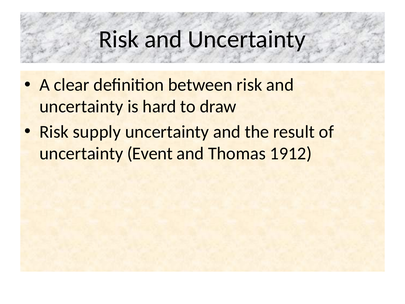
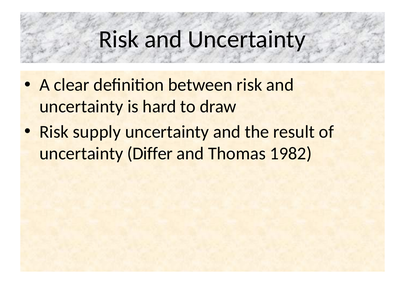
Event: Event -> Differ (150, 153)
1912: 1912 -> 1982 (291, 153)
